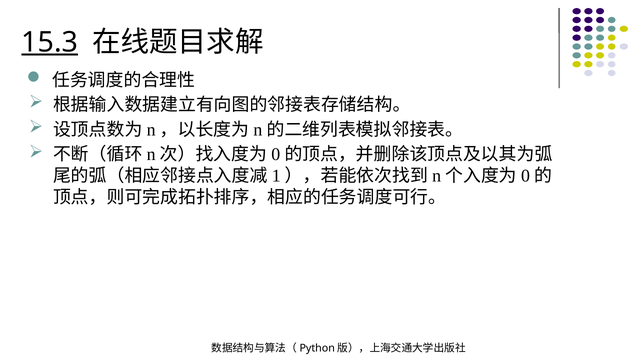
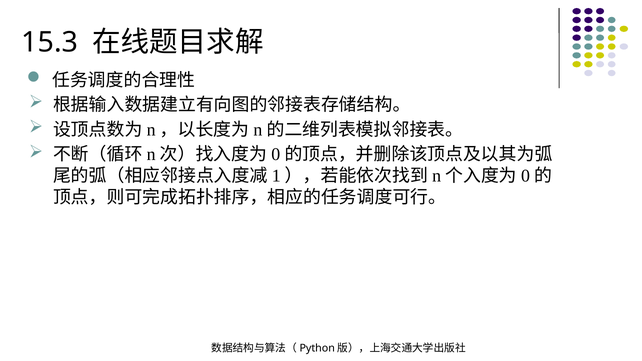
15.3 underline: present -> none (50, 42)
